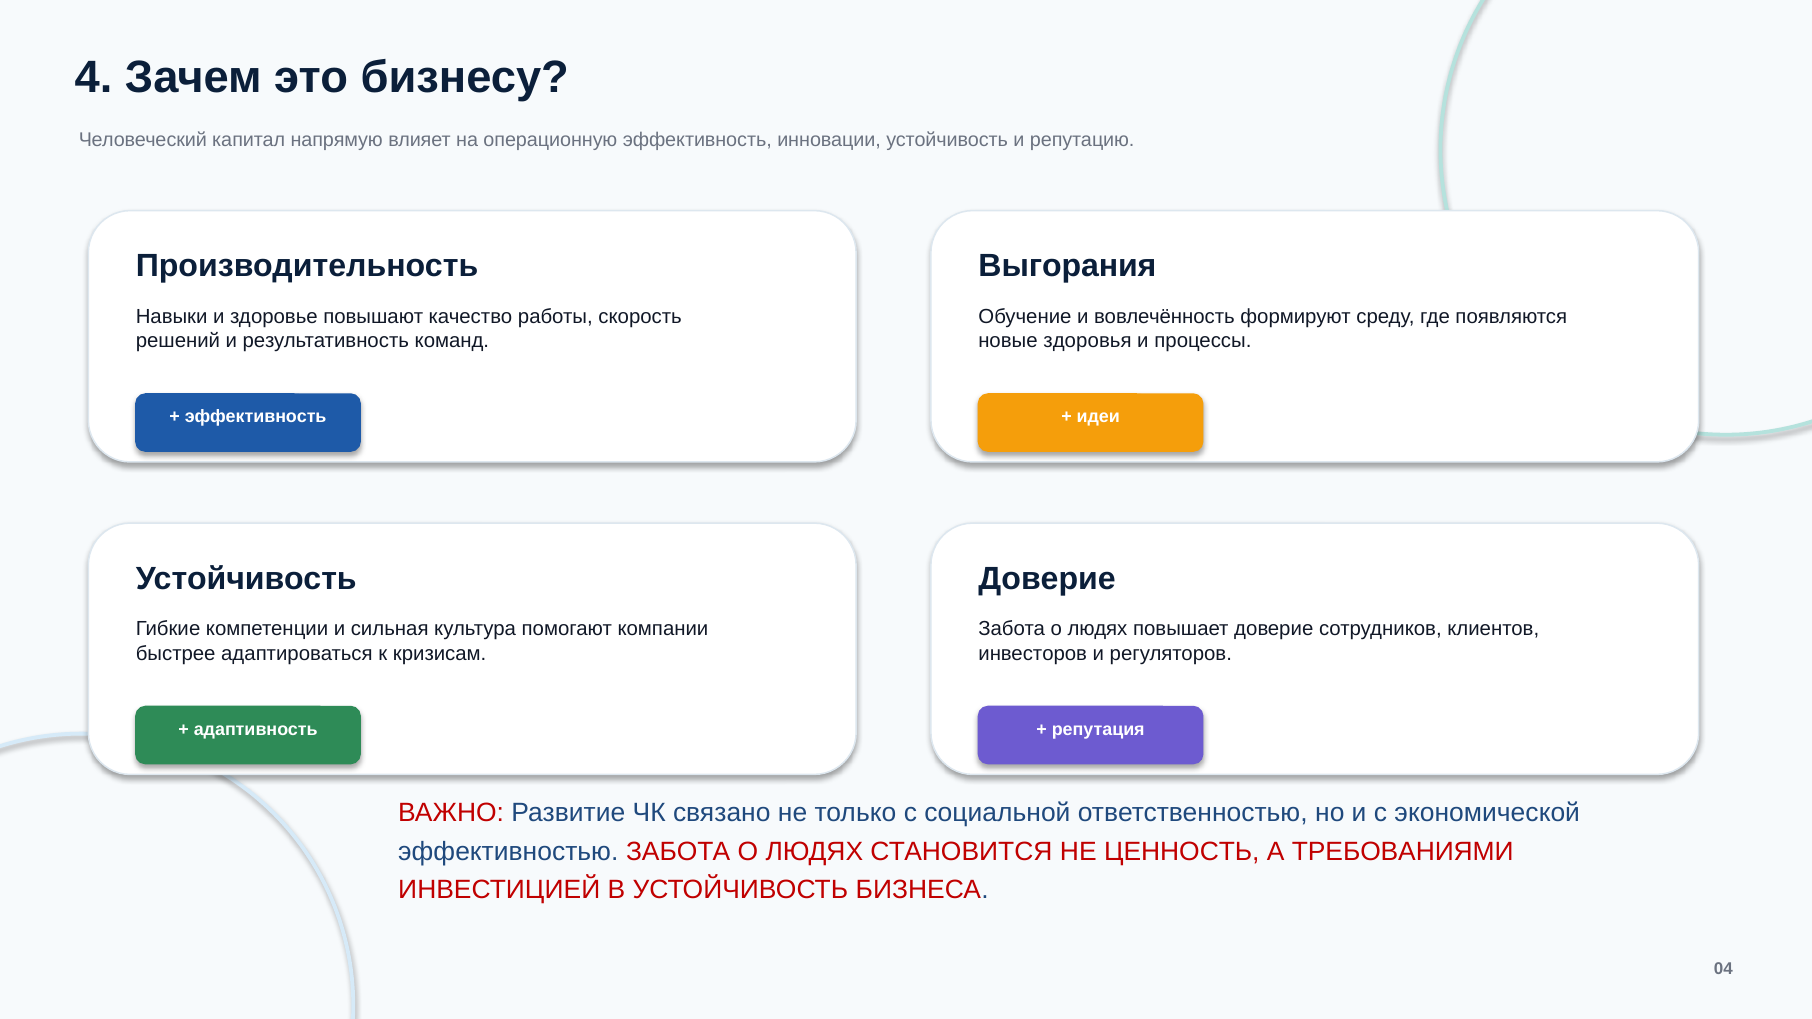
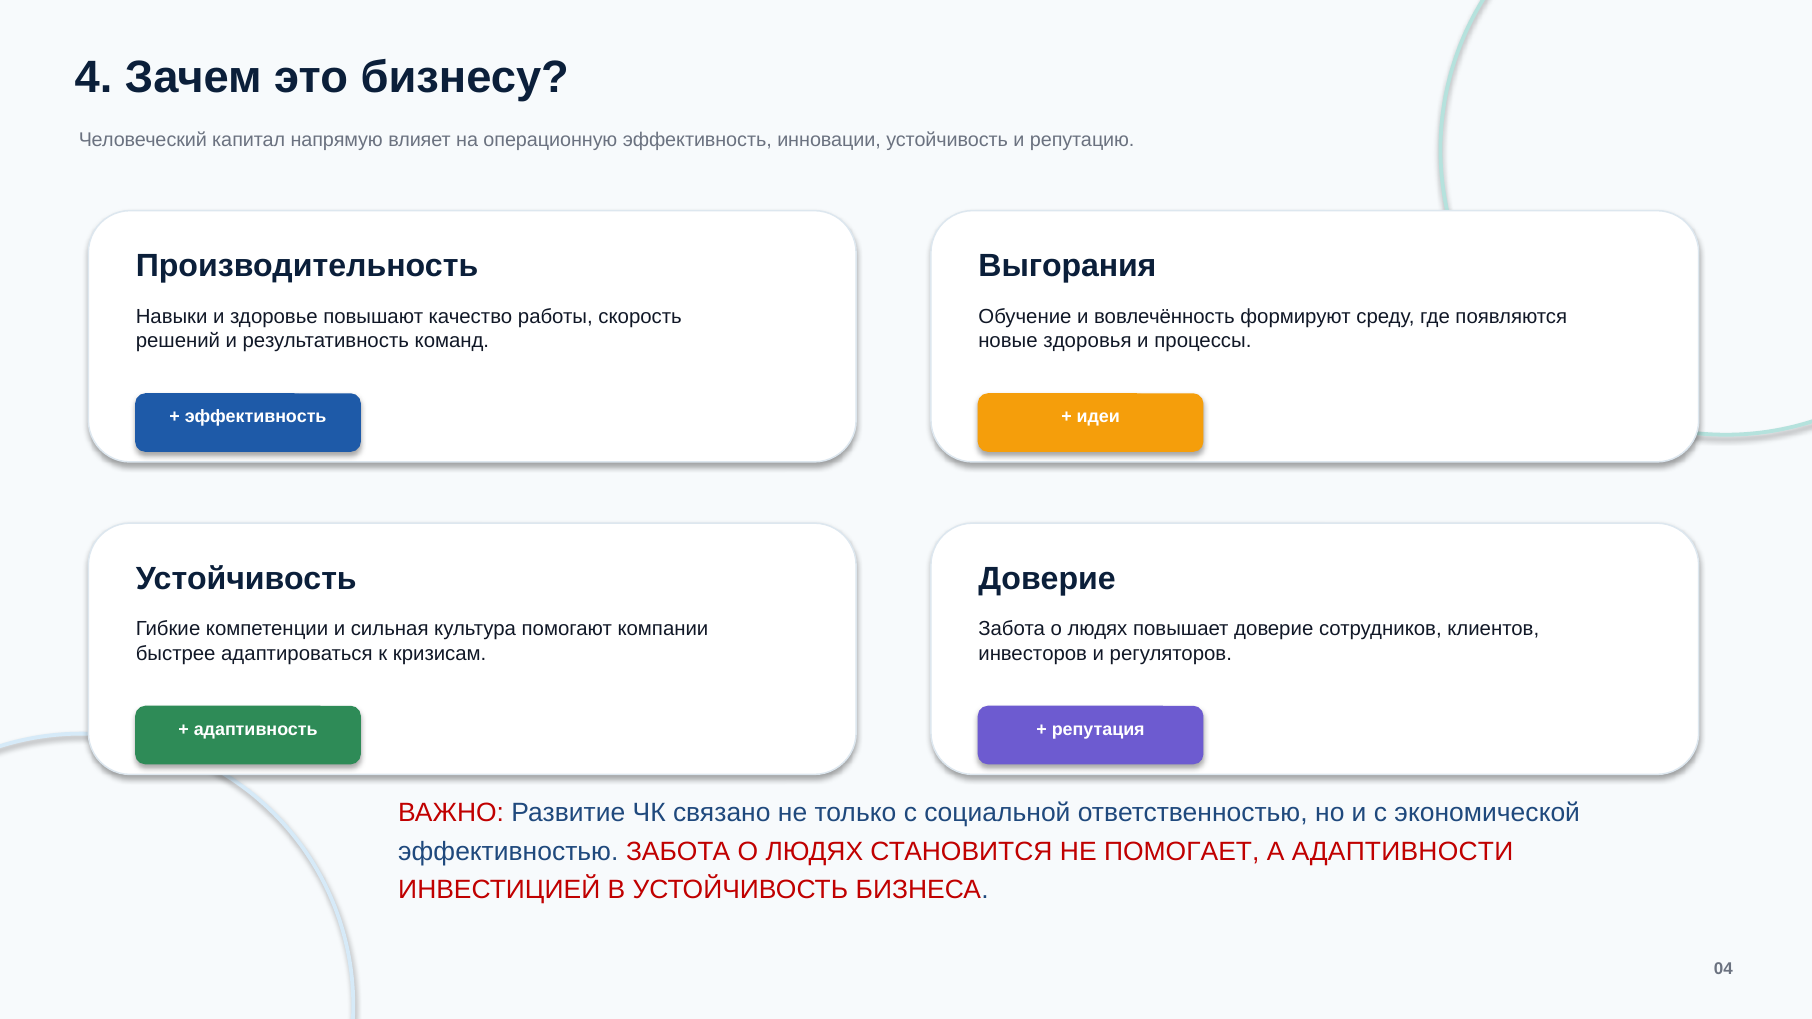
ЦЕННОСТЬ: ЦЕННОСТЬ -> ПОМОГАЕТ (1182, 852)
ТРЕБОВАНИЯМИ: ТРЕБОВАНИЯМИ -> АДАПТИВНОСТИ (1403, 852)
